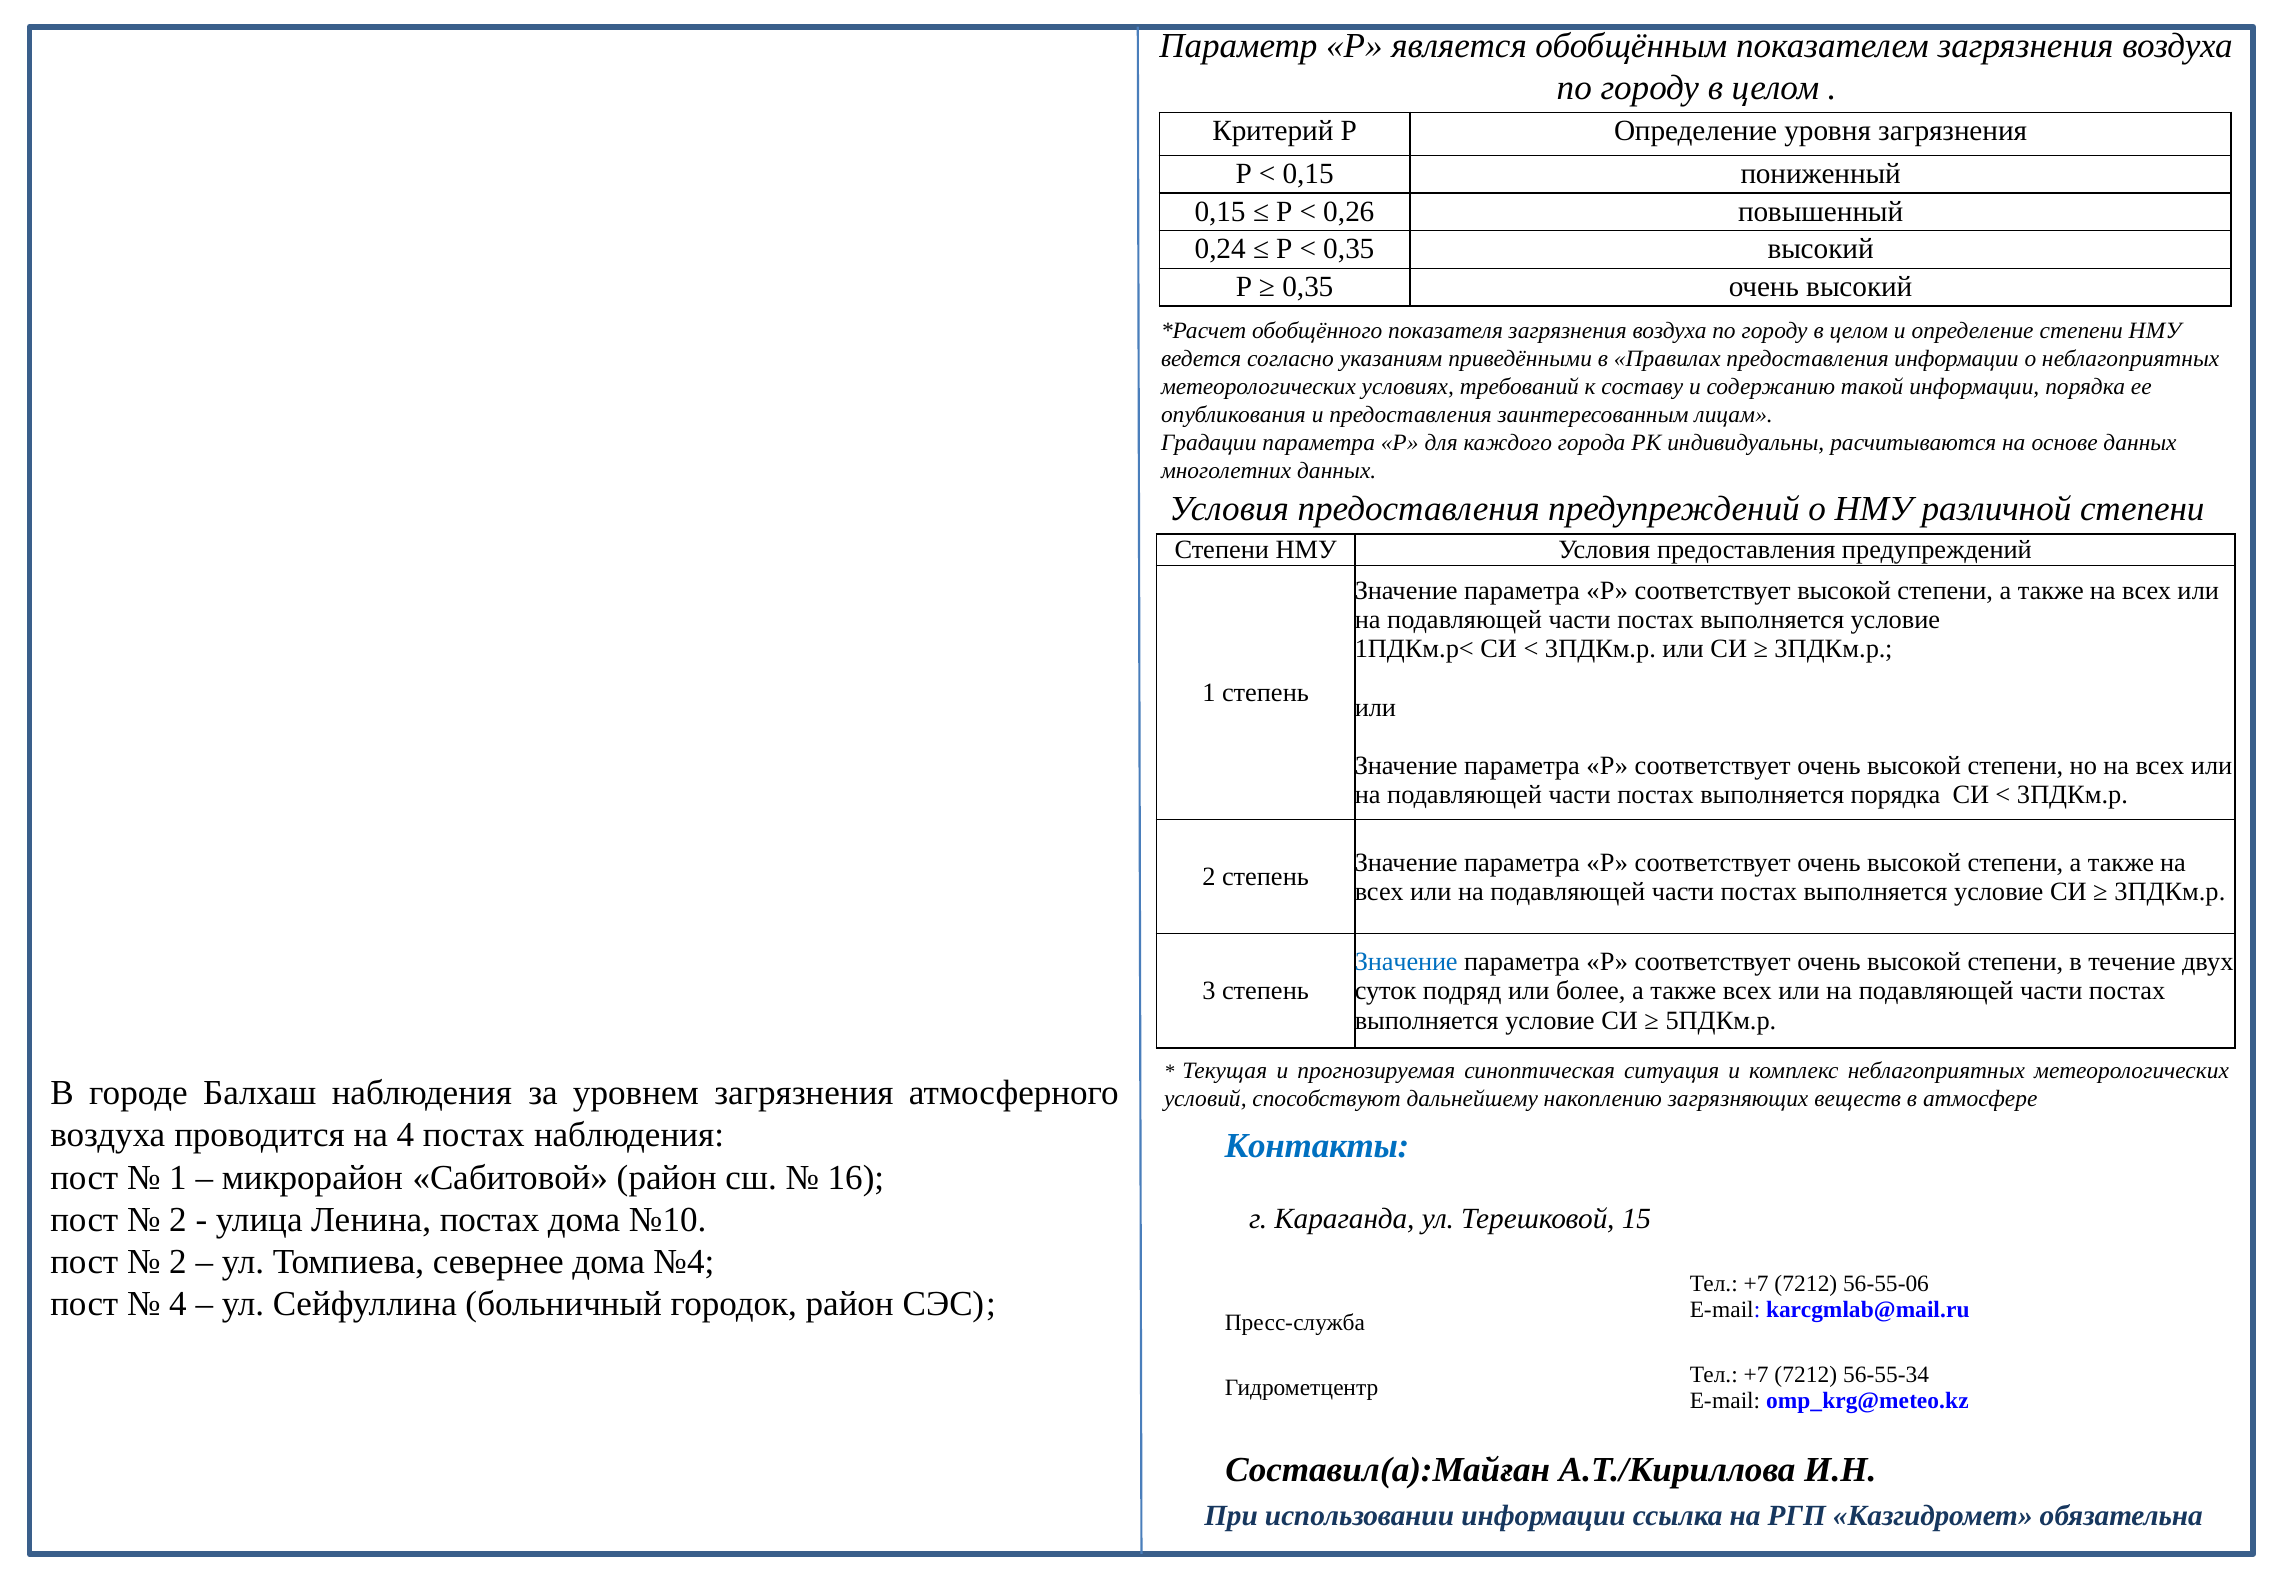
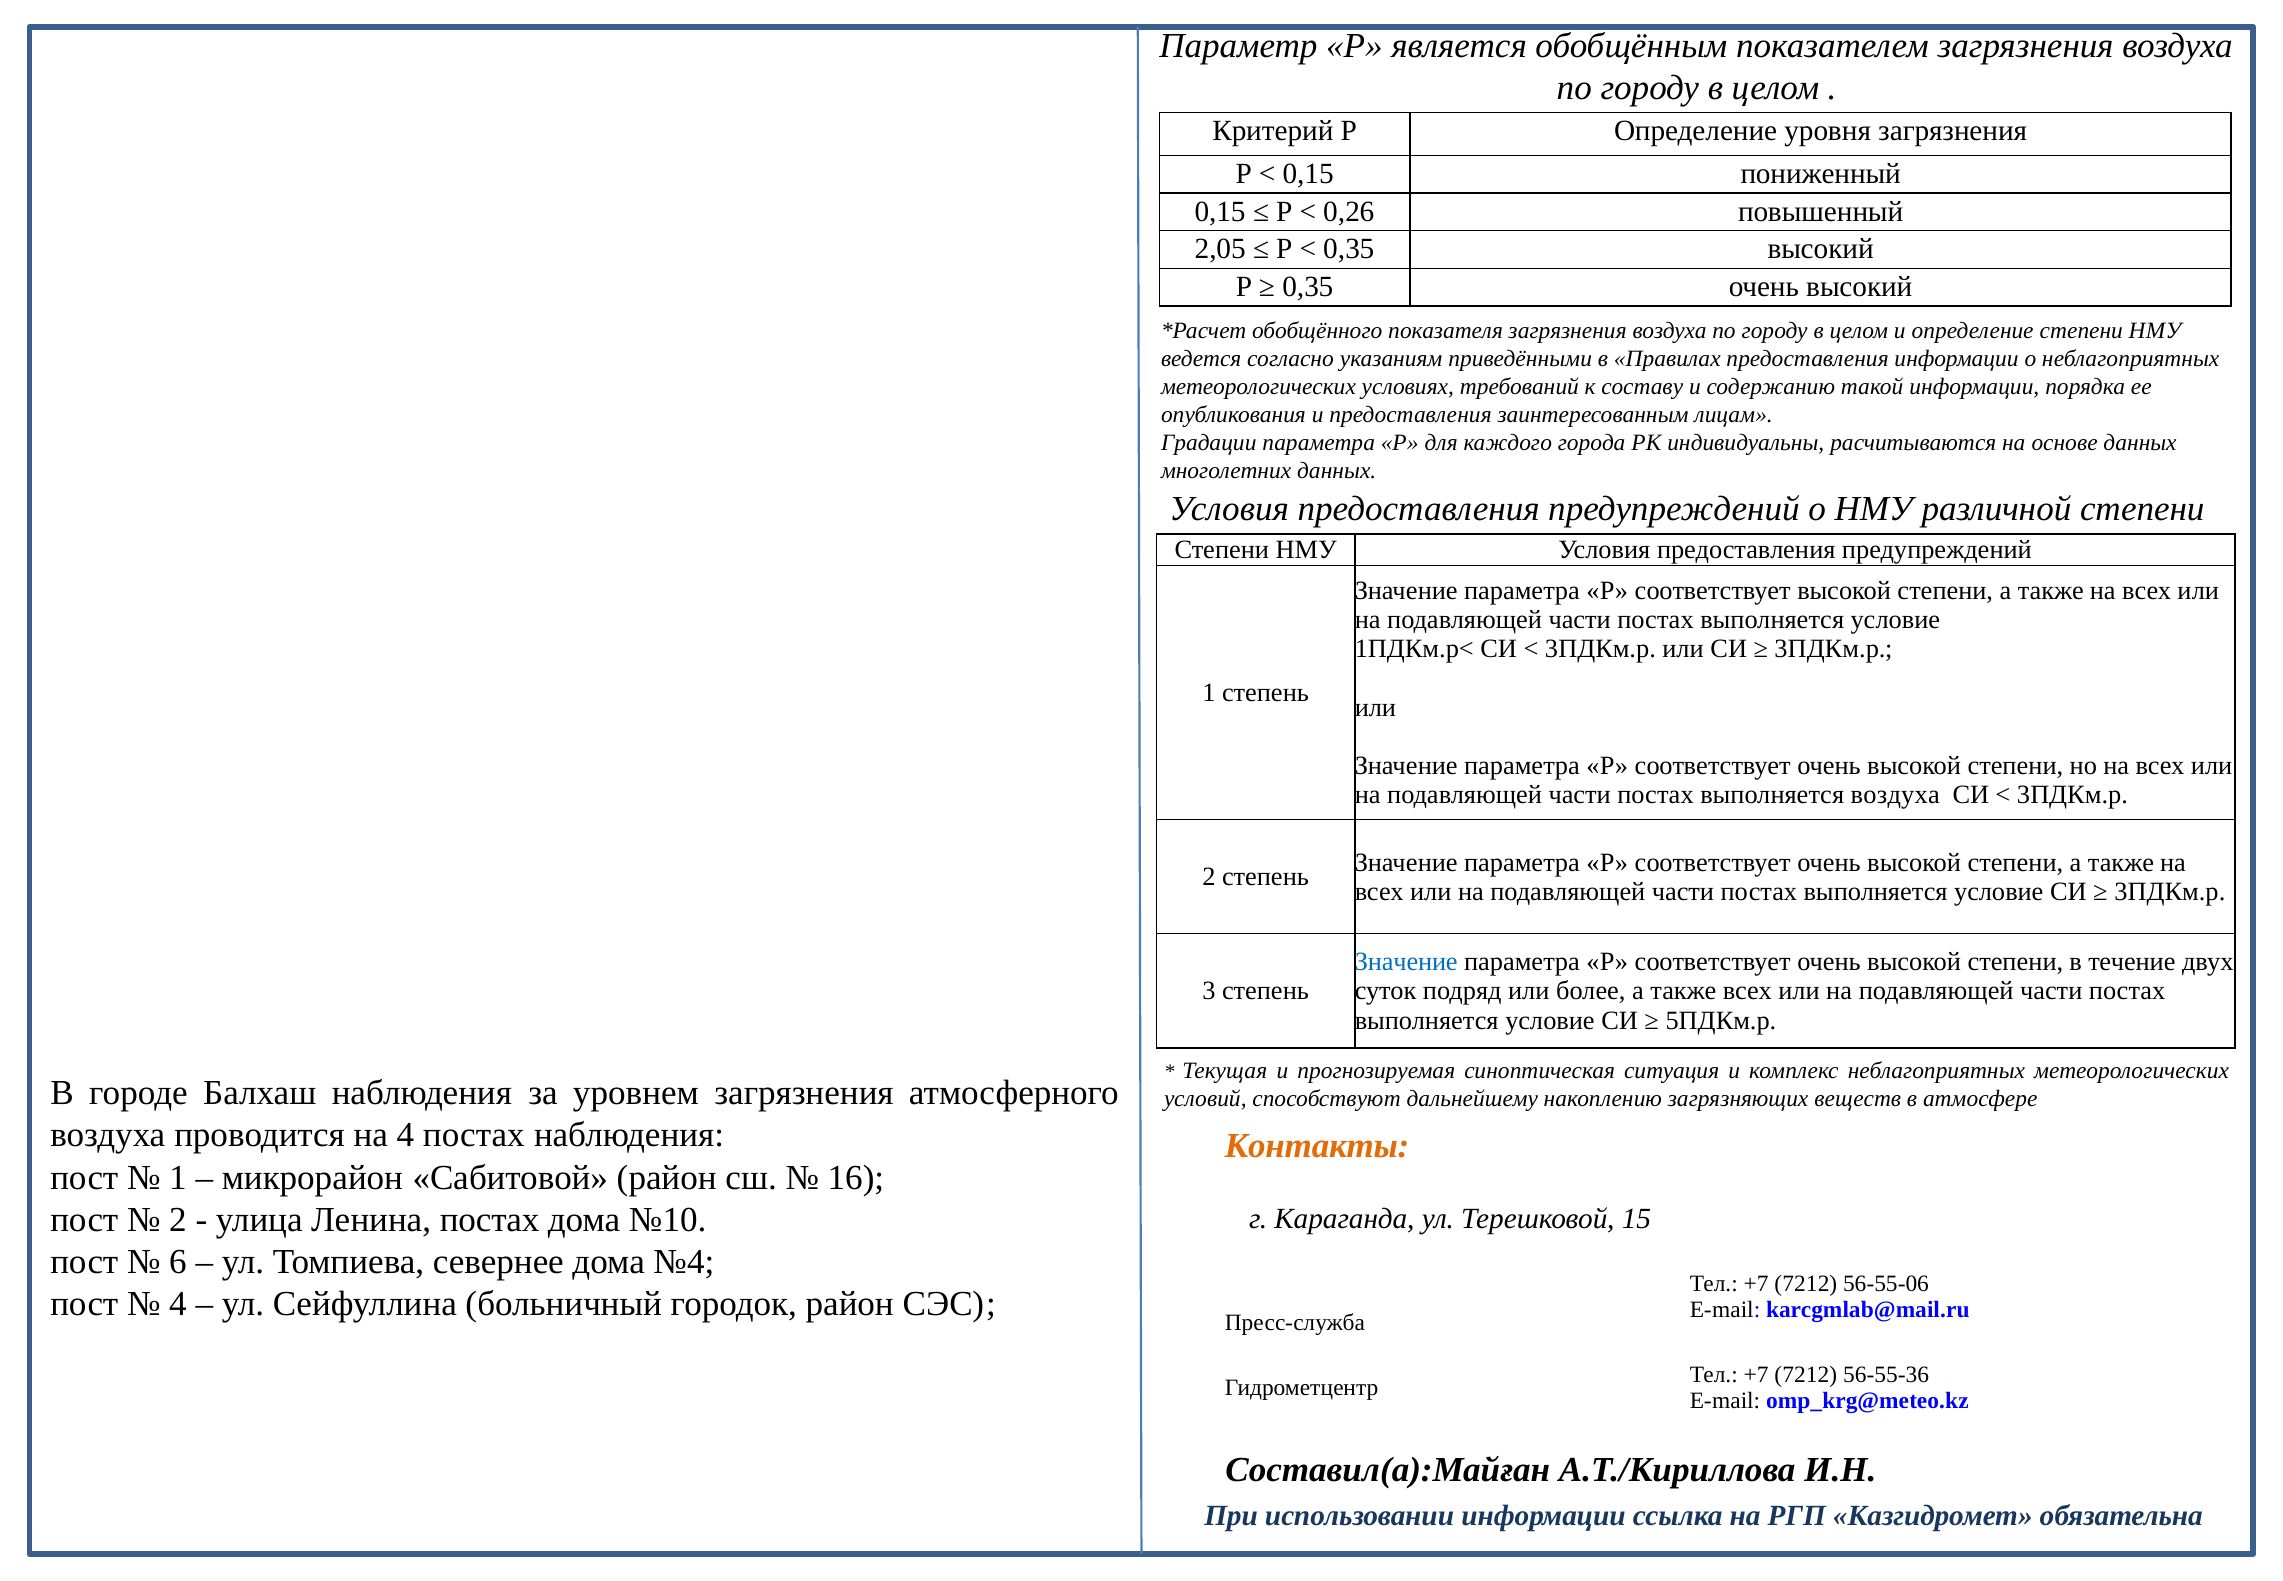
0,24: 0,24 -> 2,05 (1220, 249)
выполняется порядка: порядка -> воздуха (1895, 795)
Контакты colour: blue -> orange (1317, 1145)
2: 2 -> 6 (178, 1261)
56-55-34: 56-55-34 -> 56-55-36 (1886, 1375)
